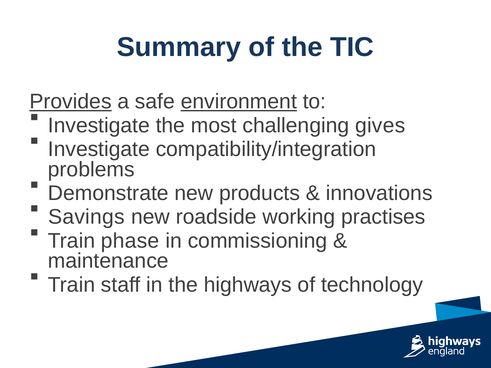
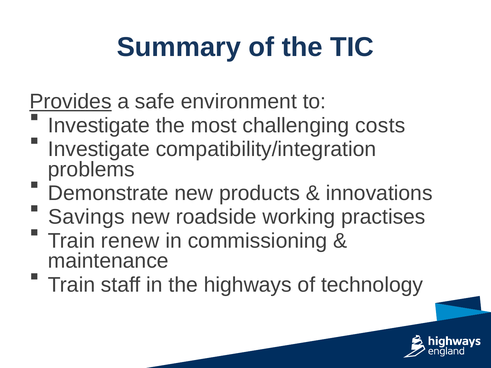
environment underline: present -> none (239, 102)
gives: gives -> costs (380, 125)
phase: phase -> renew (130, 241)
